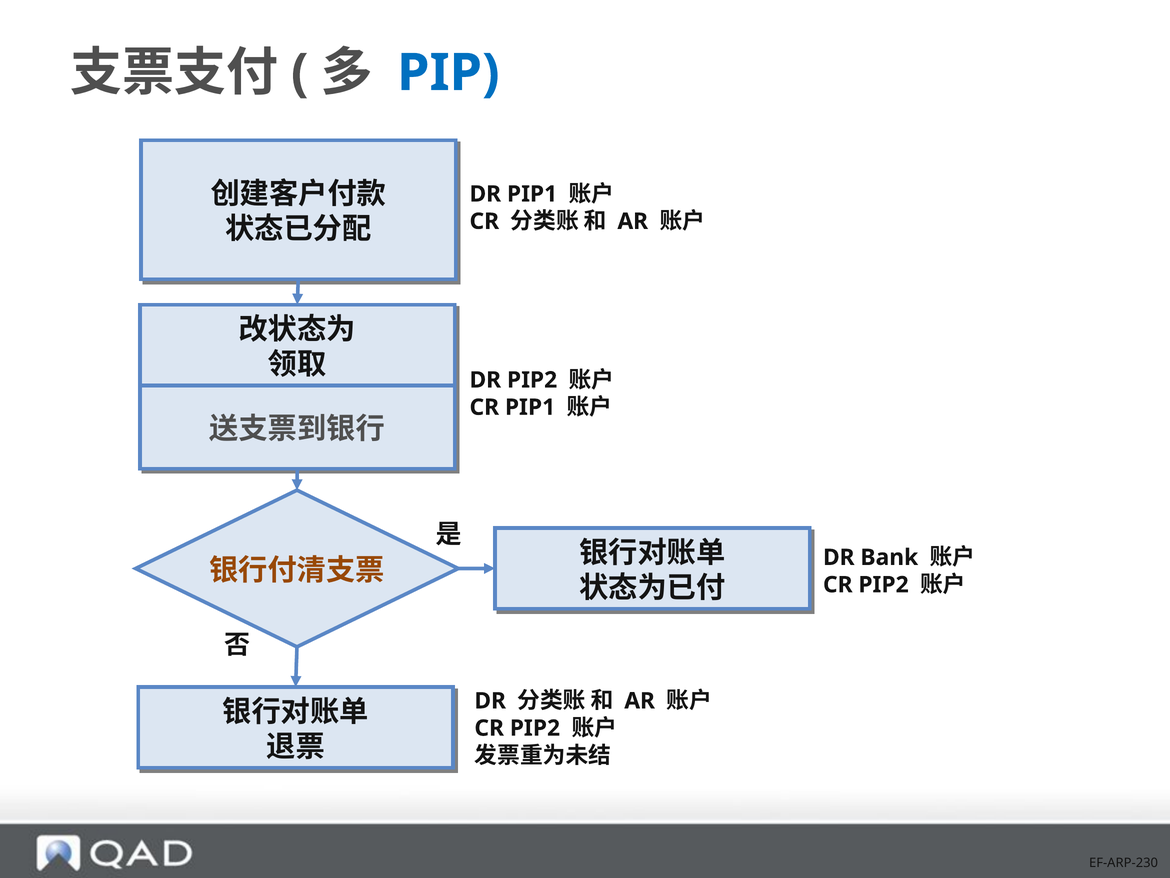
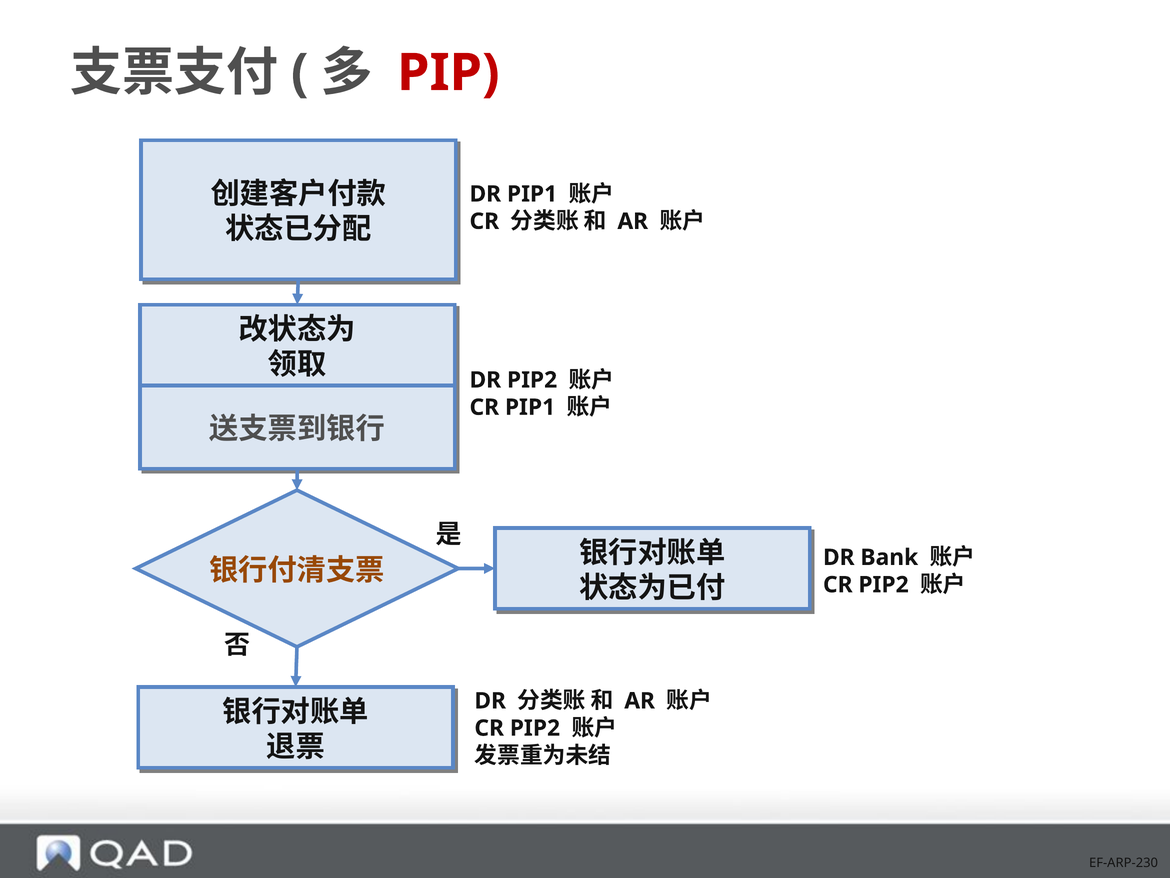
PIP colour: blue -> red (448, 73)
